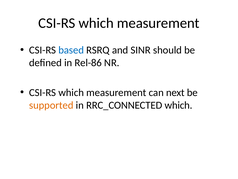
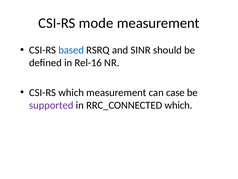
which: which -> mode (96, 23)
Rel-86: Rel-86 -> Rel-16 (88, 63)
next: next -> case (175, 92)
supported colour: orange -> purple (51, 105)
